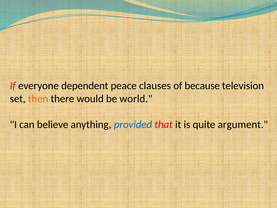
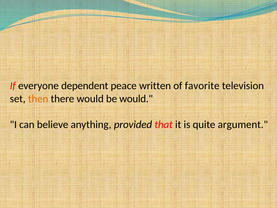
clauses: clauses -> written (155, 86)
because: because -> favorite (202, 86)
be world: world -> would (136, 99)
provided colour: blue -> black (133, 124)
